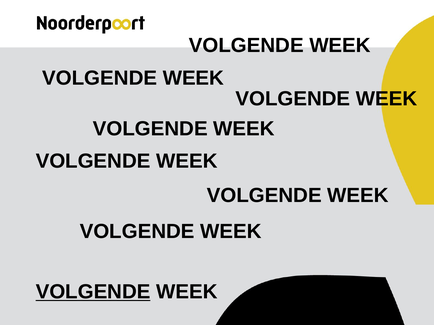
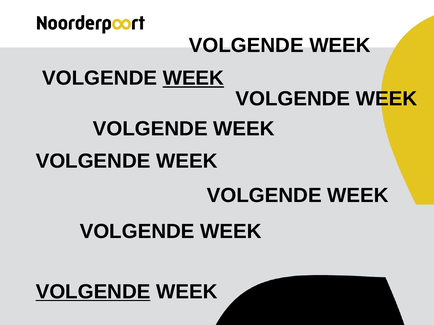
WEEK underline: none -> present (193, 78)
